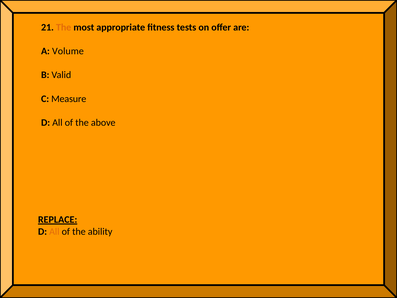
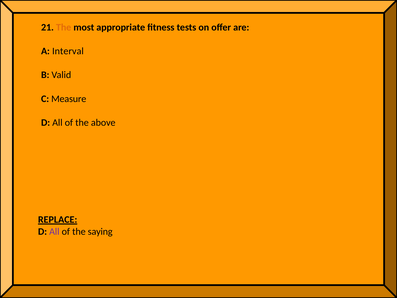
Volume: Volume -> Interval (68, 51)
All colour: orange -> purple (54, 231)
ability: ability -> saying (100, 231)
